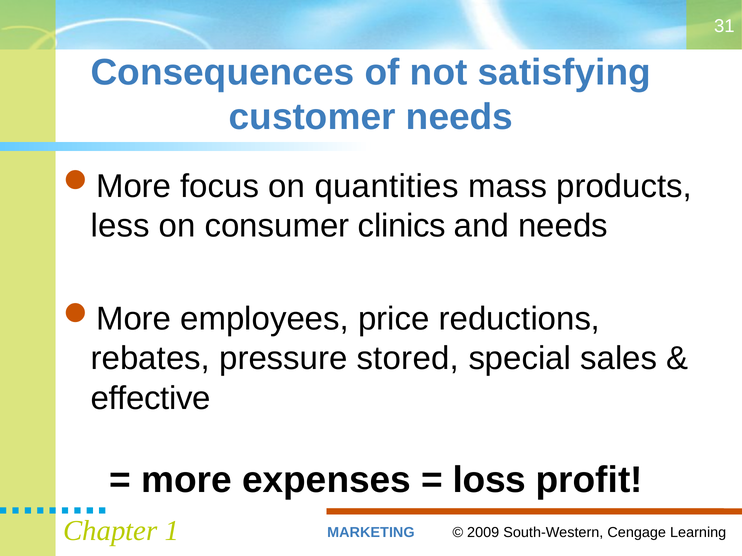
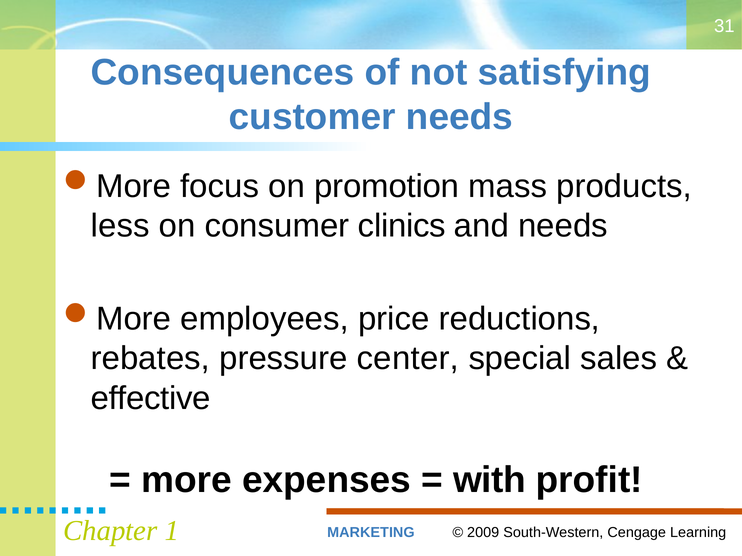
quantities: quantities -> promotion (387, 187)
stored: stored -> center (408, 359)
loss: loss -> with (490, 480)
